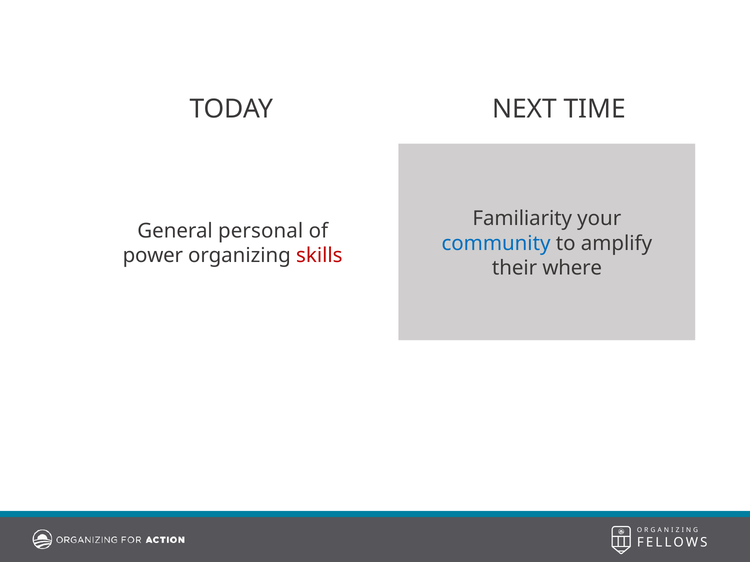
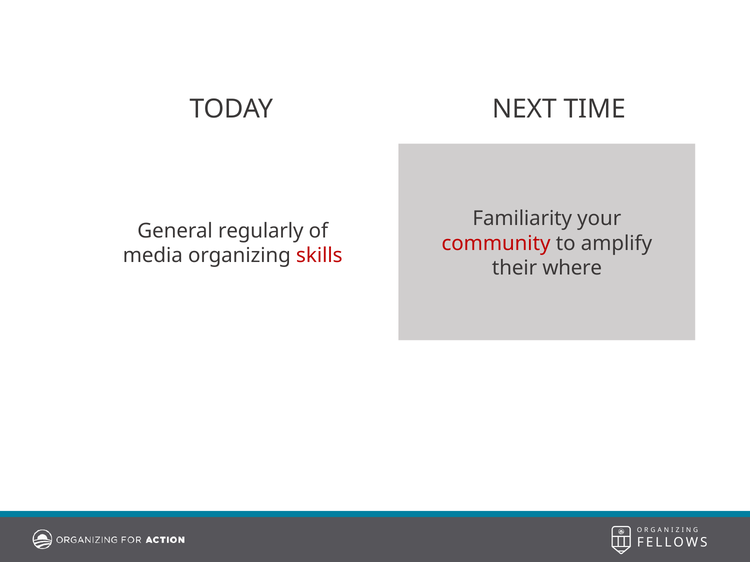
personal: personal -> regularly (261, 231)
community colour: blue -> red (496, 244)
power: power -> media (153, 256)
